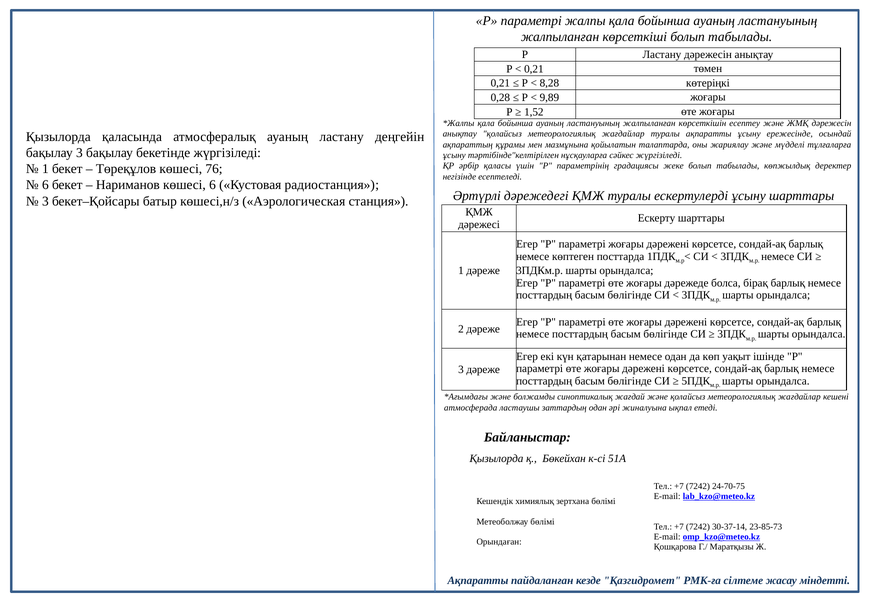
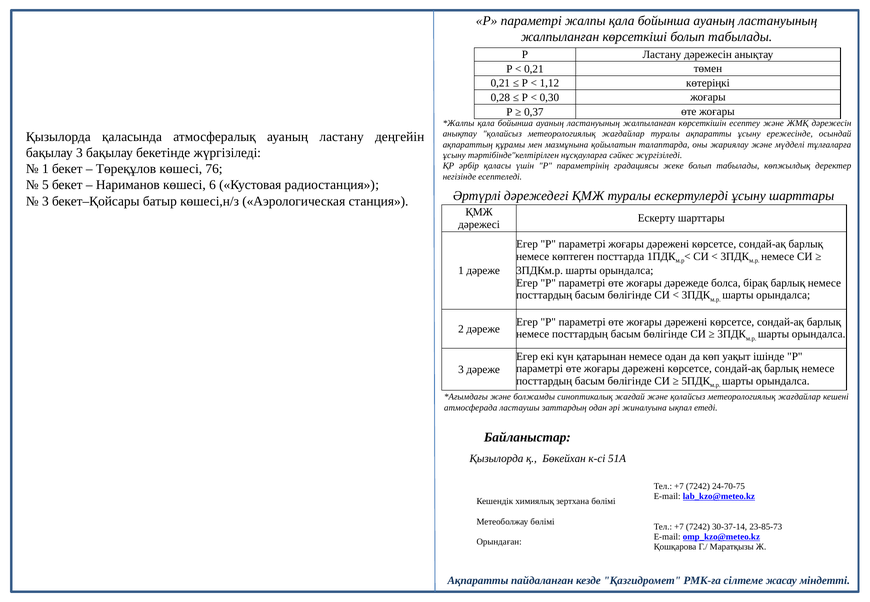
8,28: 8,28 -> 1,12 (549, 83)
9,89: 9,89 -> 0,30 (549, 98)
1,52: 1,52 -> 0,37 (534, 112)
6: 6 -> 5 (45, 185)
